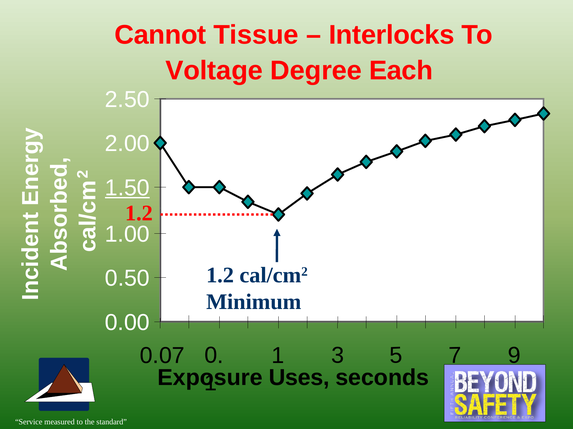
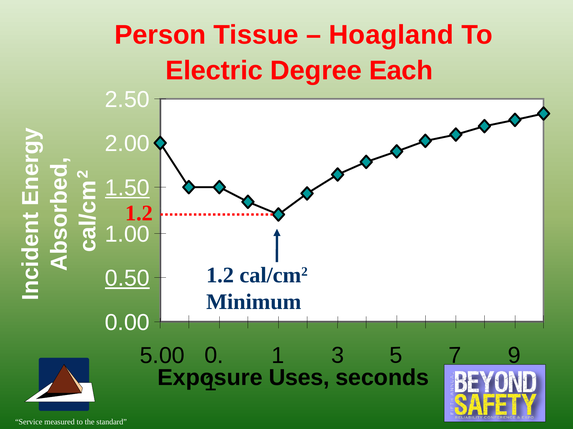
Cannot: Cannot -> Person (160, 35)
Interlocks: Interlocks -> Hoagland (391, 35)
Voltage: Voltage -> Electric (214, 71)
0.50 underline: none -> present (127, 279)
0.07: 0.07 -> 5.00 (162, 356)
